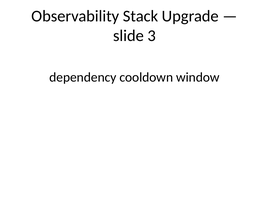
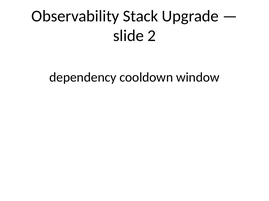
3: 3 -> 2 (152, 36)
